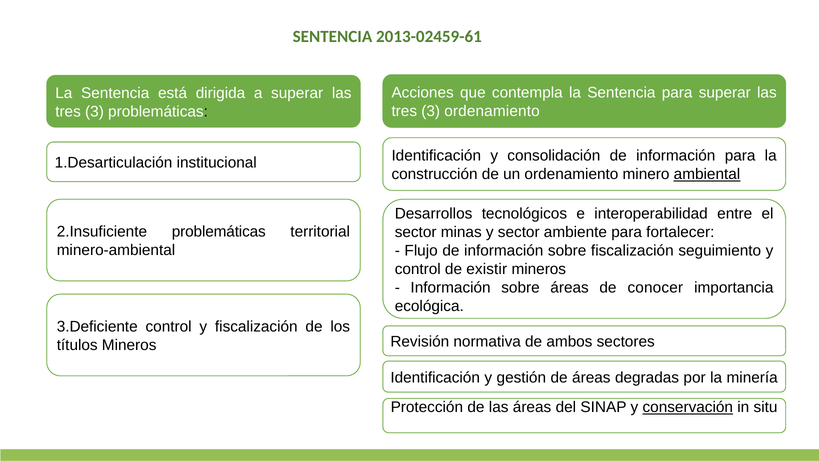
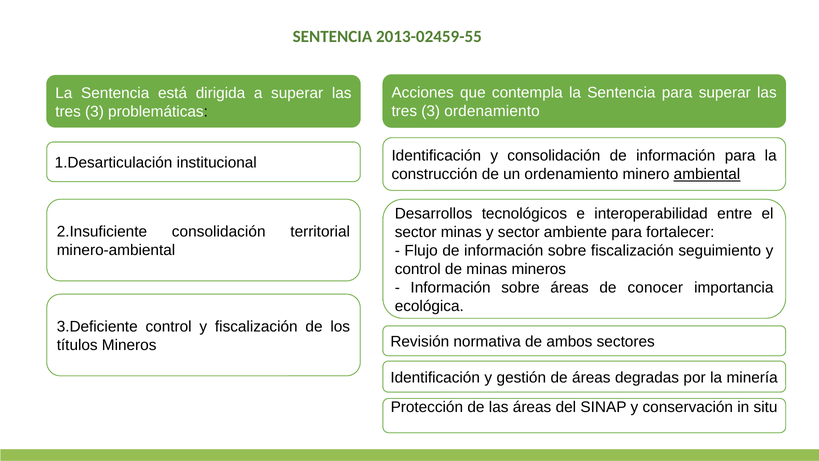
2013-02459-61: 2013-02459-61 -> 2013-02459-55 (429, 37)
problemáticas: problemáticas -> consolidación (219, 232)
de existir: existir -> minas (487, 269)
conservación underline: present -> none (688, 407)
